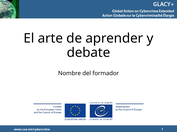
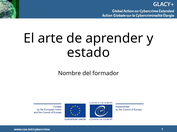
debate: debate -> estado (88, 53)
